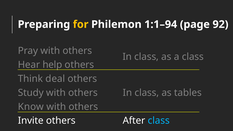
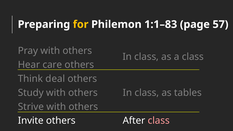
1:1–94: 1:1–94 -> 1:1–83 (161, 24)
92: 92 -> 57 (220, 24)
help: help -> care (52, 65)
Know: Know -> Strive (31, 107)
class colour: light blue -> pink (159, 121)
